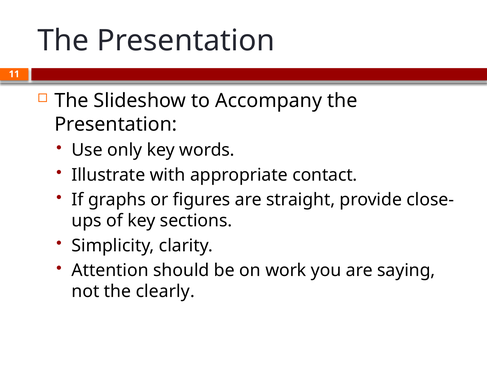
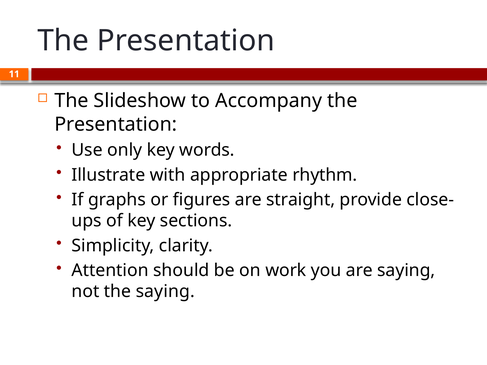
contact: contact -> rhythm (325, 175)
the clearly: clearly -> saying (165, 292)
